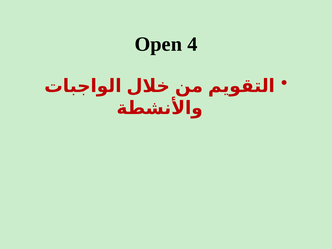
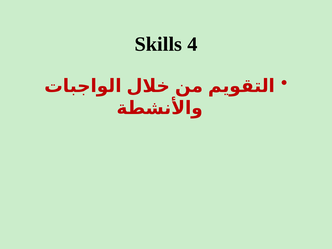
Open: Open -> Skills (158, 44)
